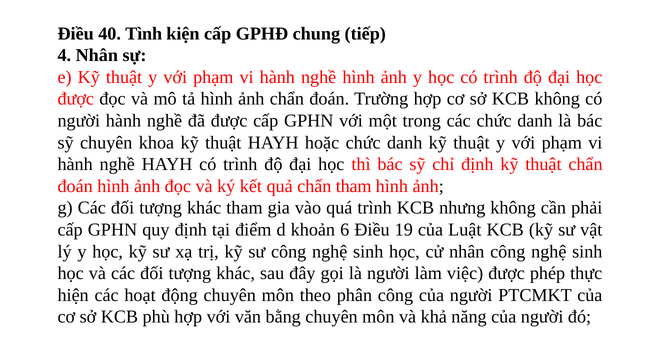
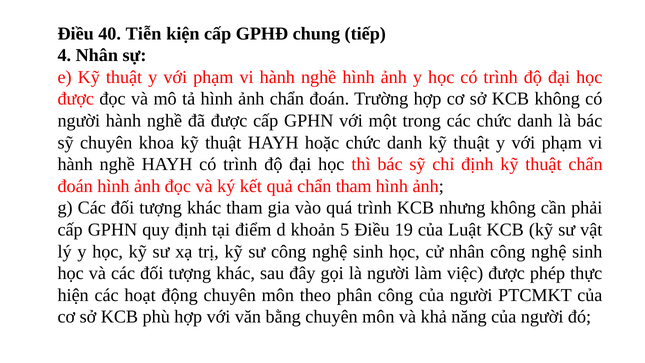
Tình: Tình -> Tiễn (144, 34)
6: 6 -> 5 (345, 230)
